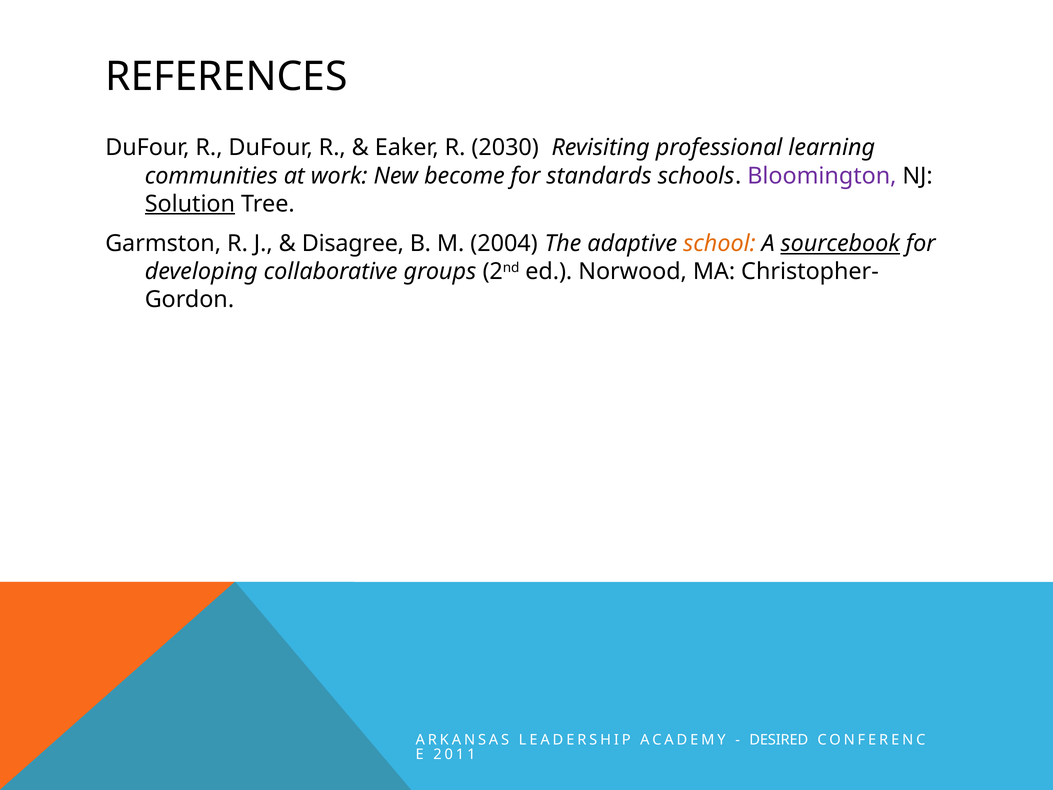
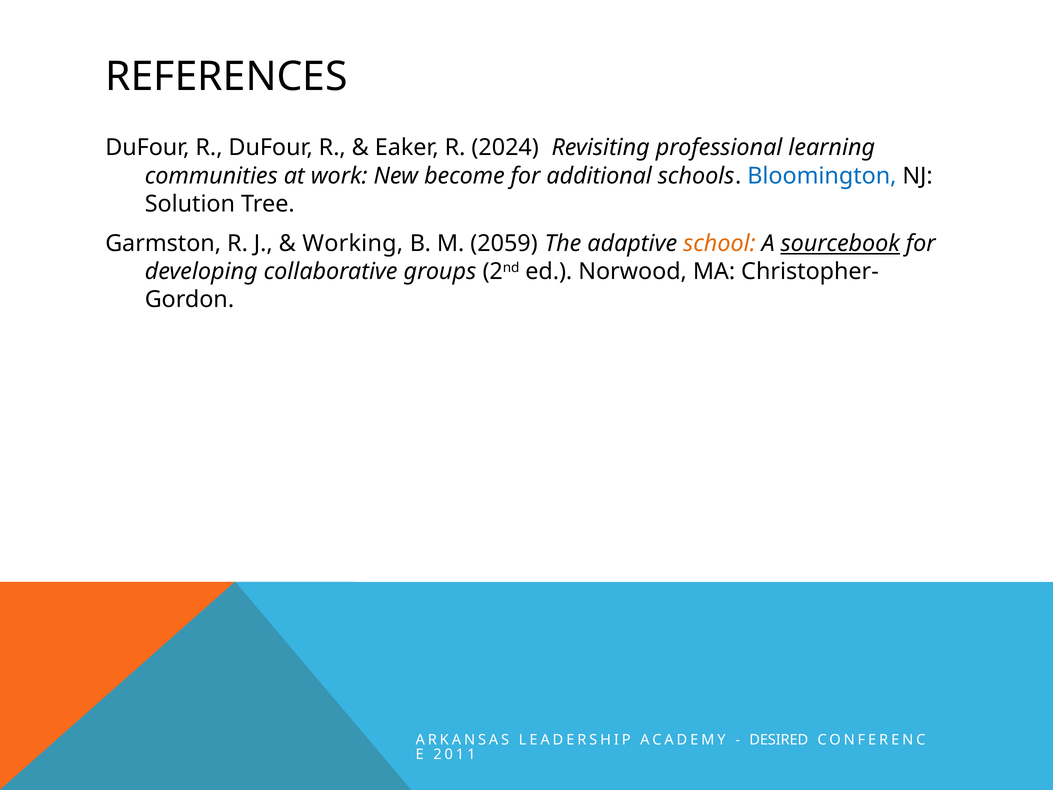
2030: 2030 -> 2024 (505, 148)
standards: standards -> additional (599, 176)
Bloomington colour: purple -> blue (822, 176)
Solution underline: present -> none (190, 204)
Disagree: Disagree -> Working (353, 244)
2004: 2004 -> 2059 (504, 244)
